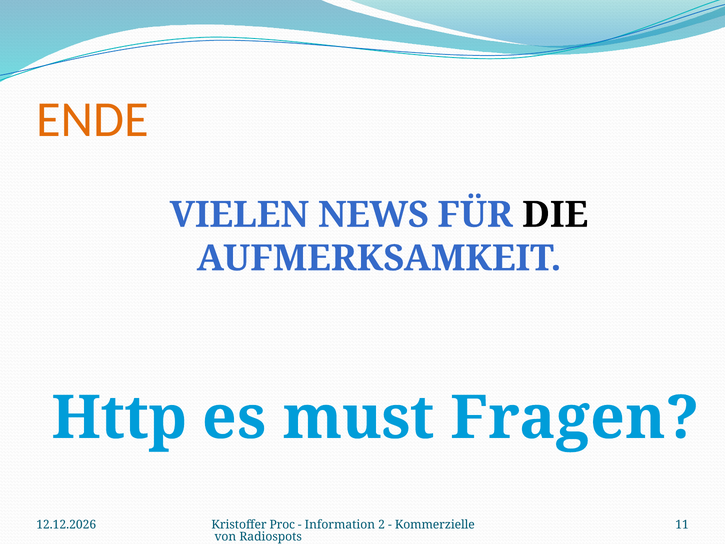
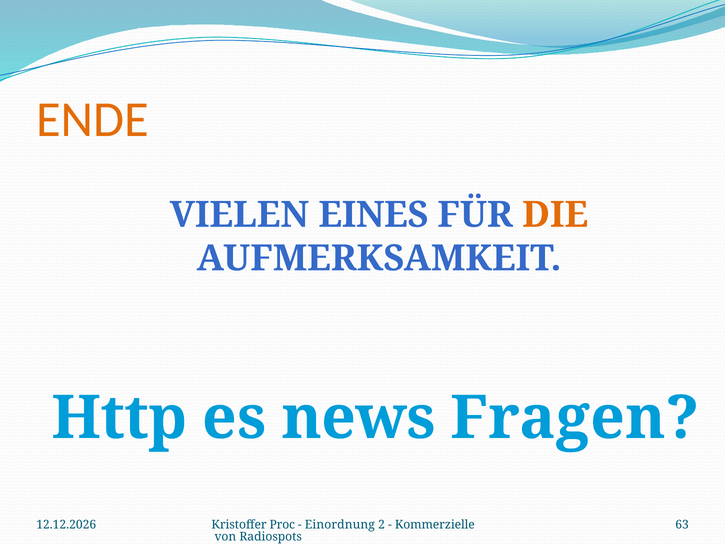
NEWS: NEWS -> EINES (373, 215)
DIE colour: black -> orange (555, 215)
must: must -> news (358, 418)
Information: Information -> Einordnung (340, 525)
11: 11 -> 63 (682, 525)
